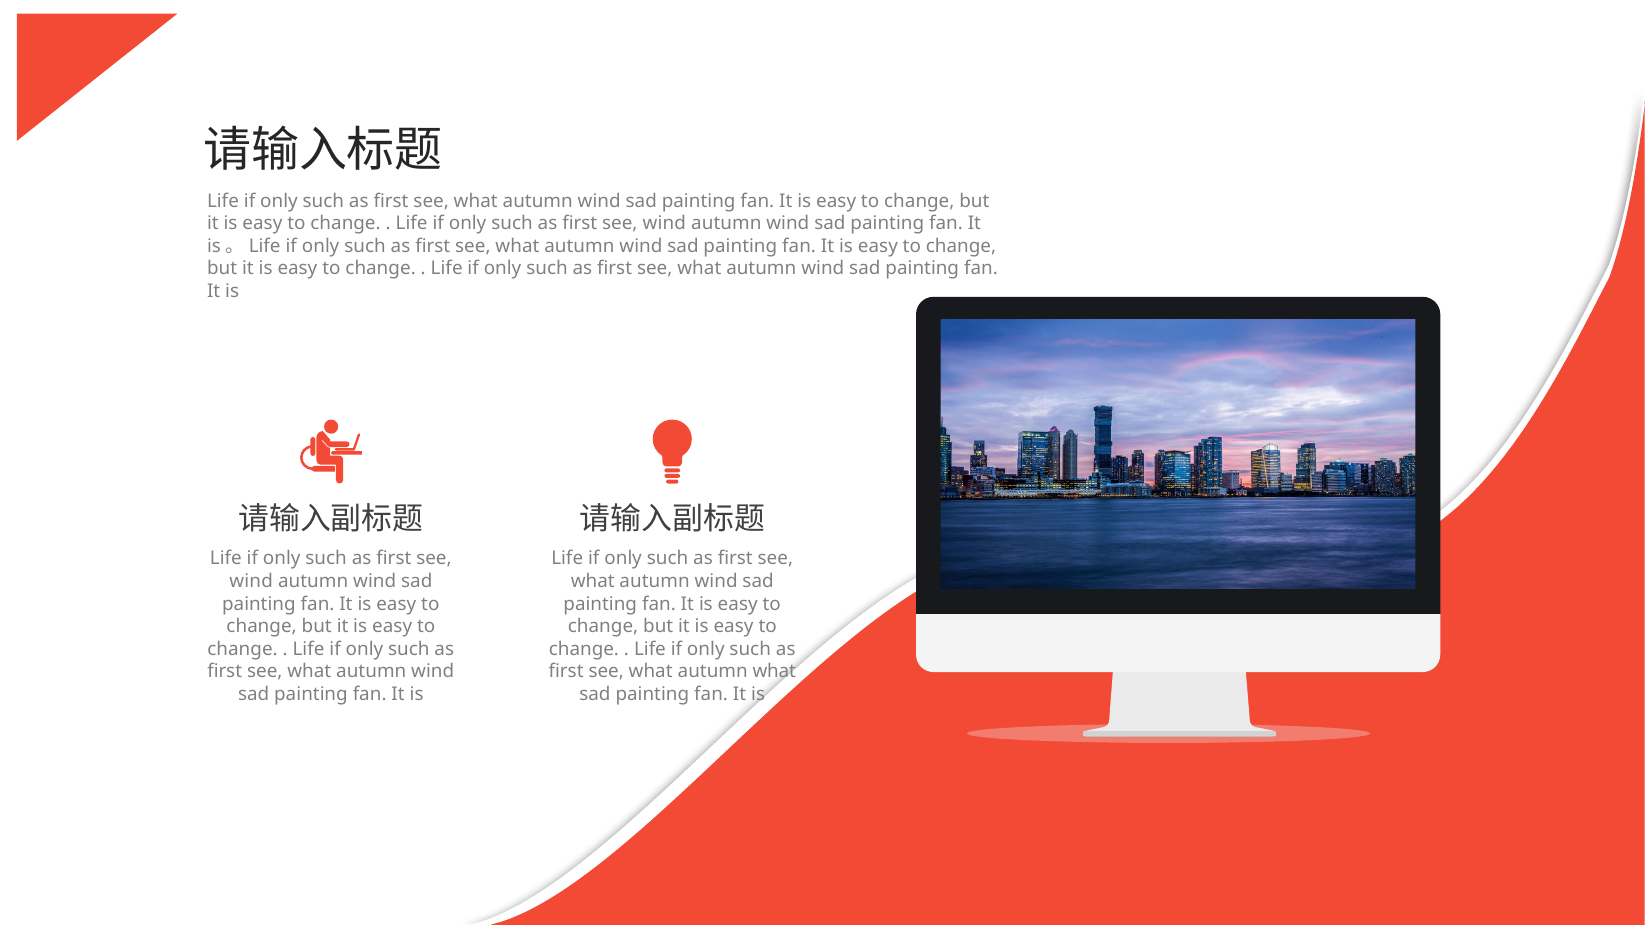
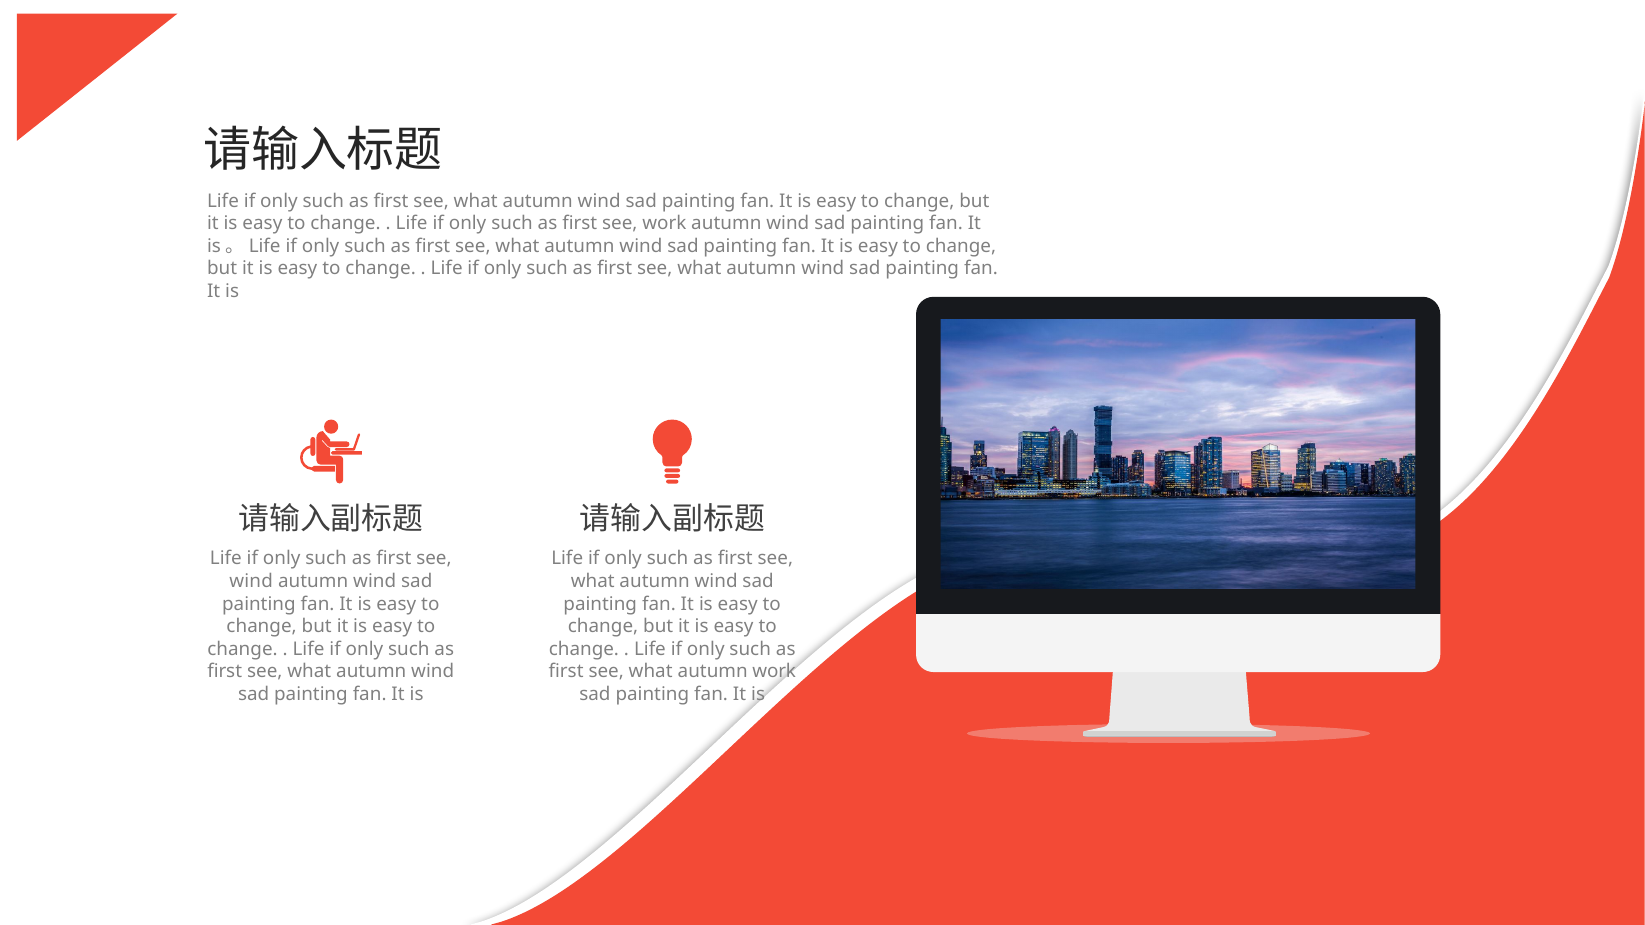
wind: wind -> work (664, 224)
autumn what: what -> work (774, 672)
